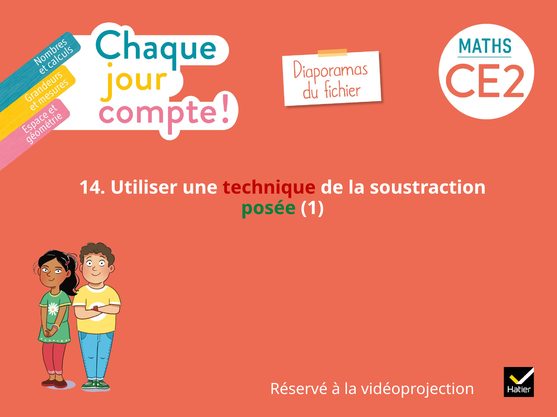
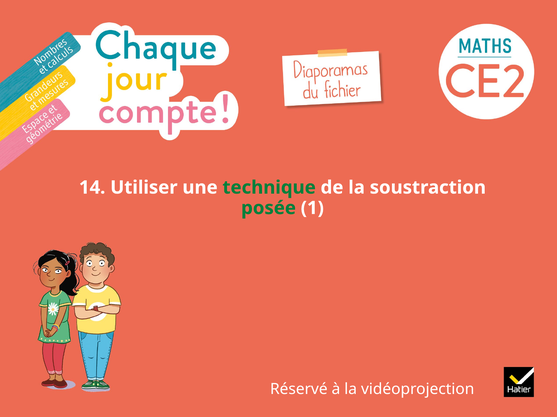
technique colour: red -> green (269, 188)
